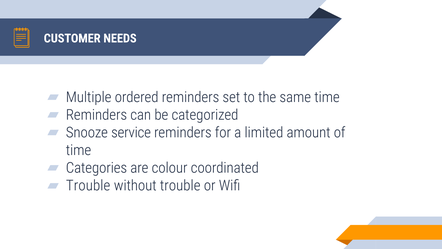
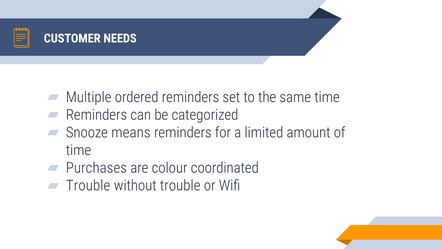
service: service -> means (131, 132)
Categories: Categories -> Purchases (96, 168)
